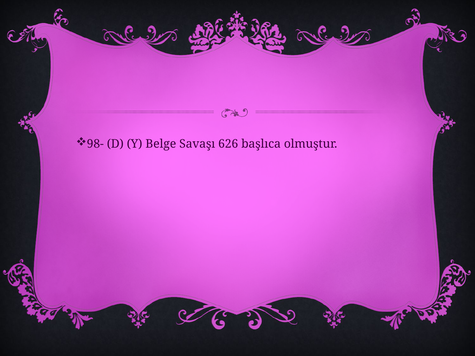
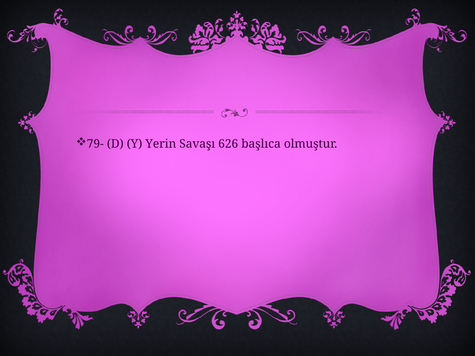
98-: 98- -> 79- (95, 144)
Belge: Belge -> Yerin (161, 144)
